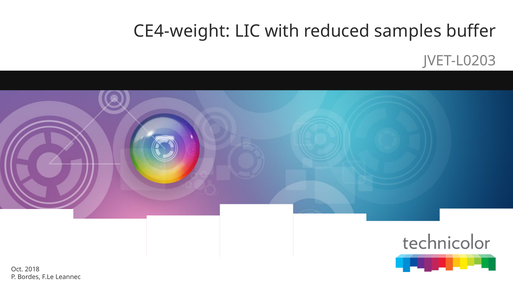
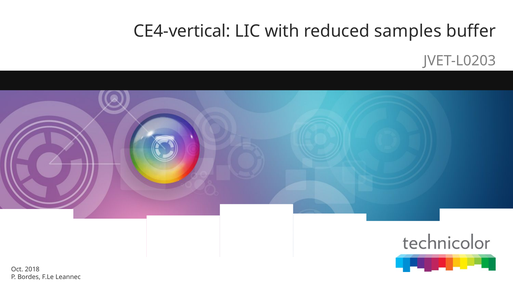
CE4-weight: CE4-weight -> CE4-vertical (182, 31)
